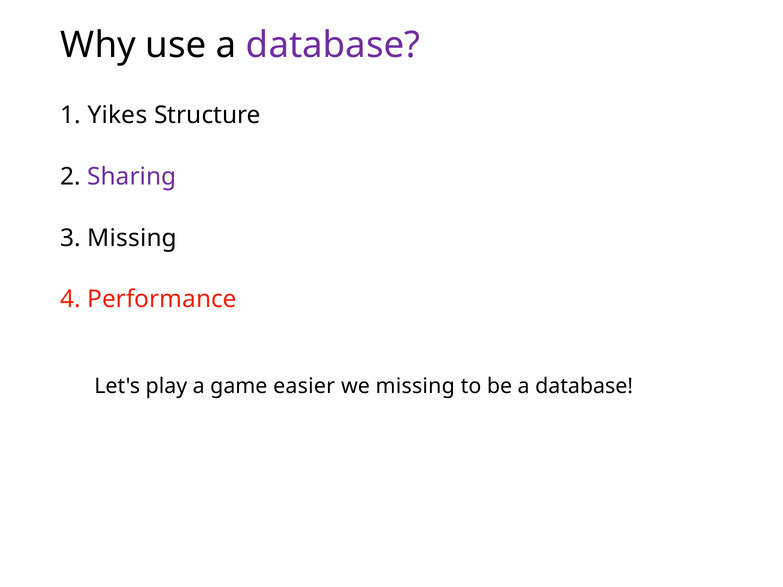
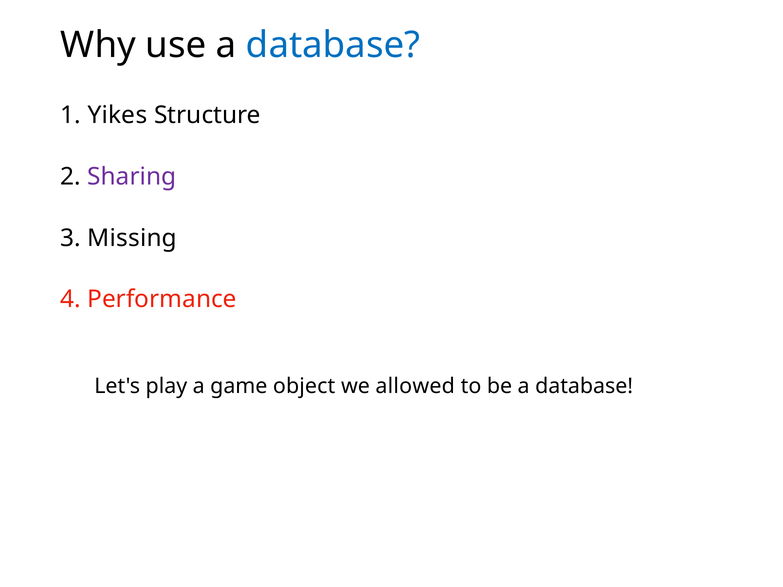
database colour: purple -> blue (333, 45)
easier: easier -> object (304, 386)
we missing: missing -> allowed (415, 386)
